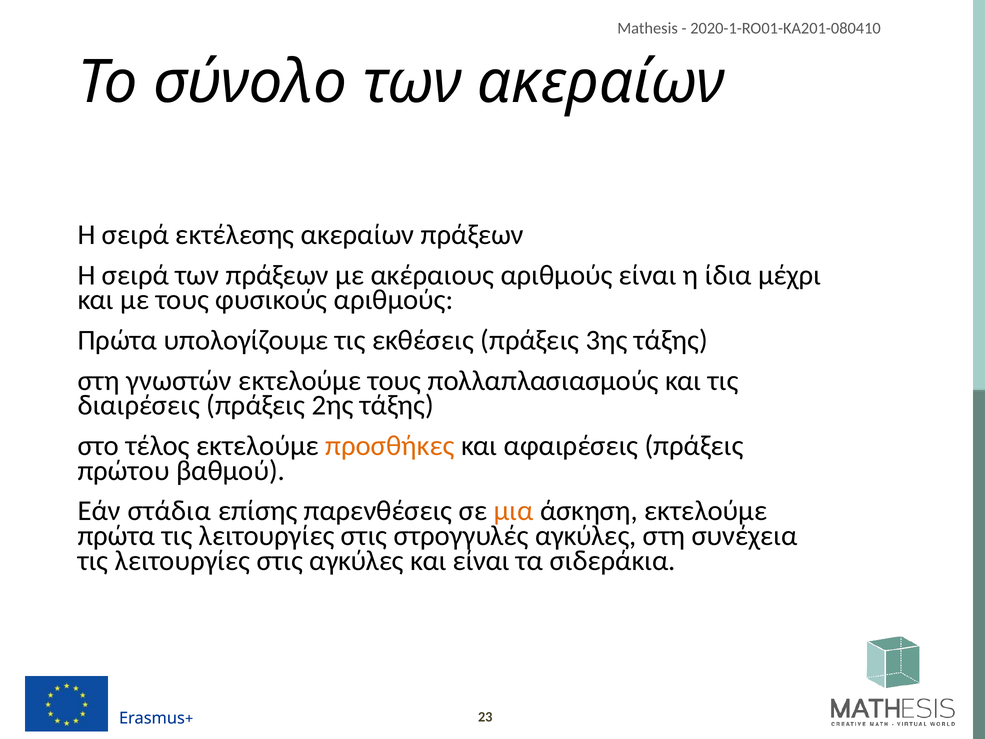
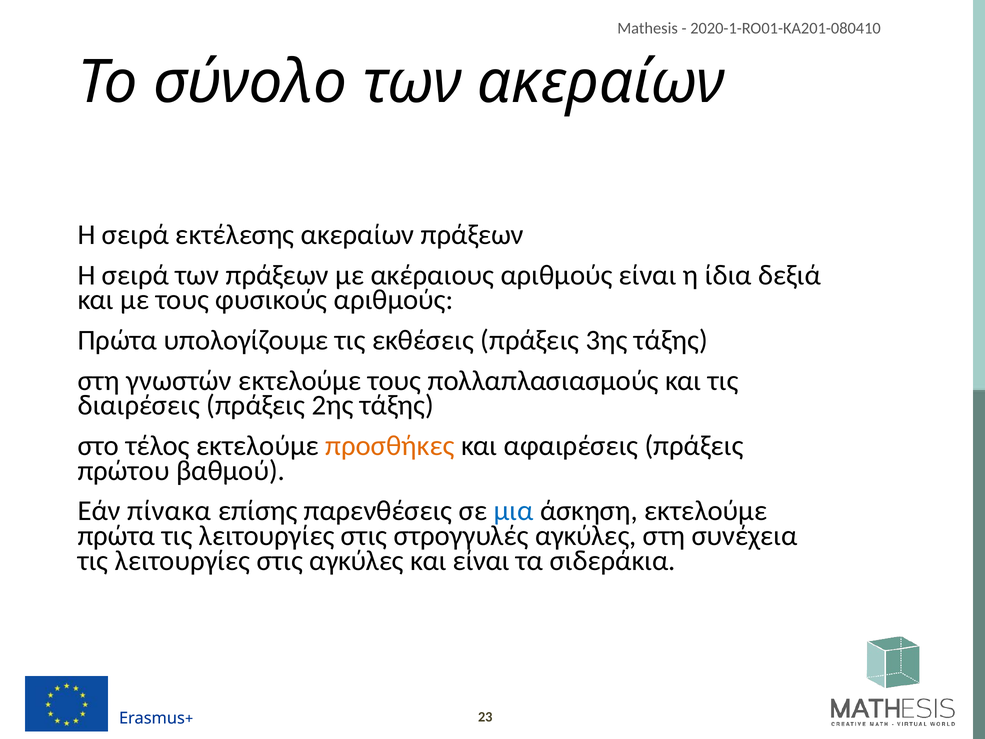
μέχρι: μέχρι -> δεξιά (790, 275)
στάδια: στάδια -> πίνακα (169, 511)
μια colour: orange -> blue (514, 511)
